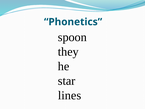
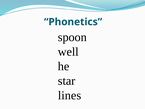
they: they -> well (68, 52)
